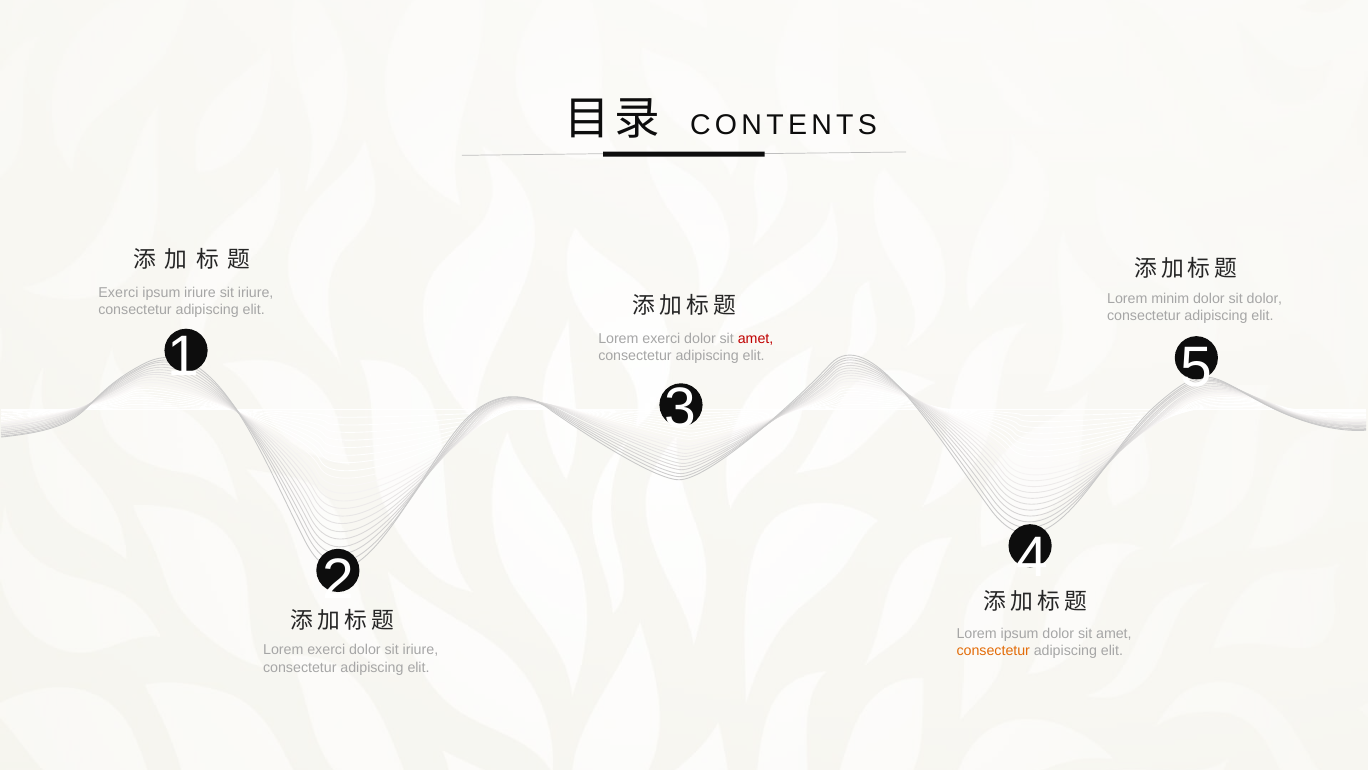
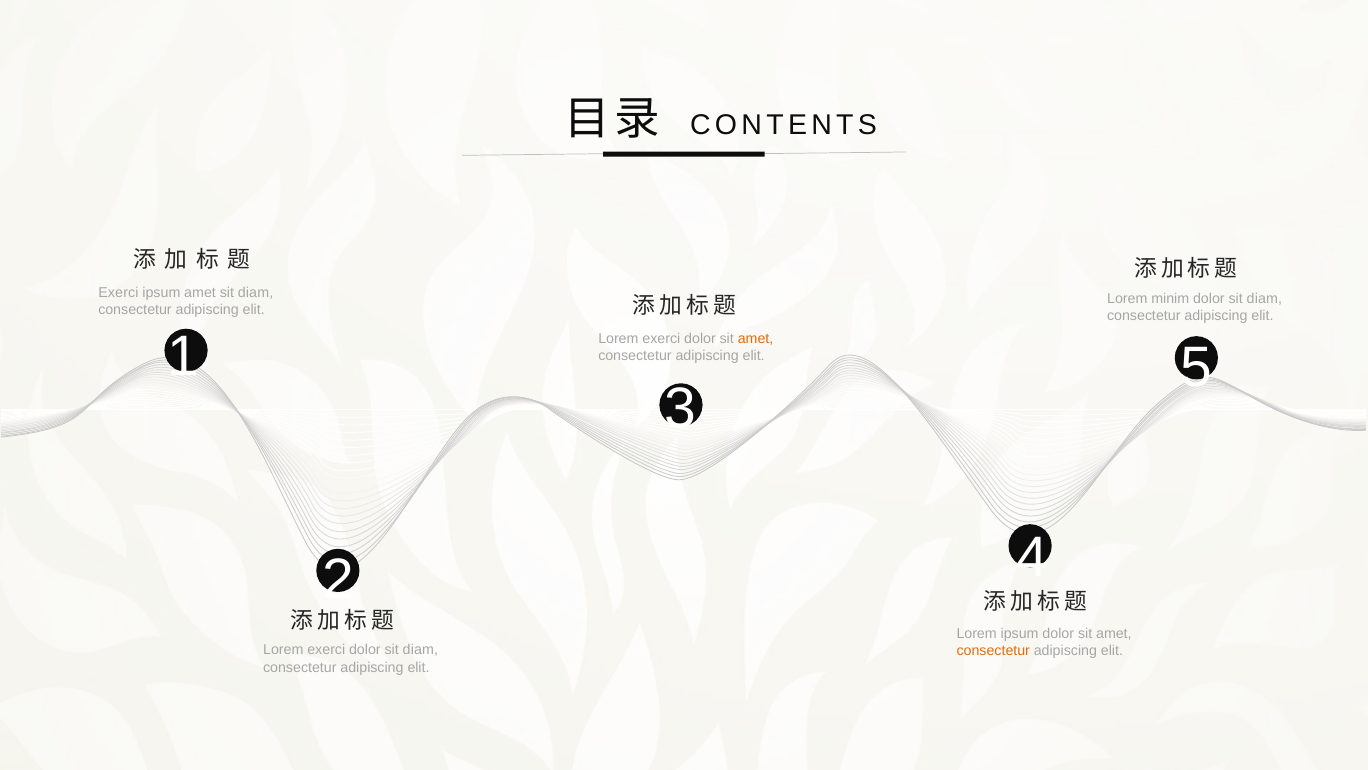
ipsum iriure: iriure -> amet (200, 292)
iriure: iriure -> diam (256, 292)
dolor: dolor -> diam (1264, 298)
amet colour: red -> orange (756, 339)
iriure: iriure -> diam (420, 650)
